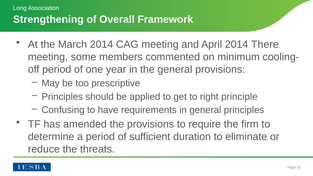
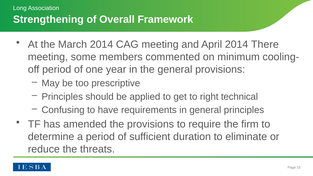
principle: principle -> technical (239, 97)
